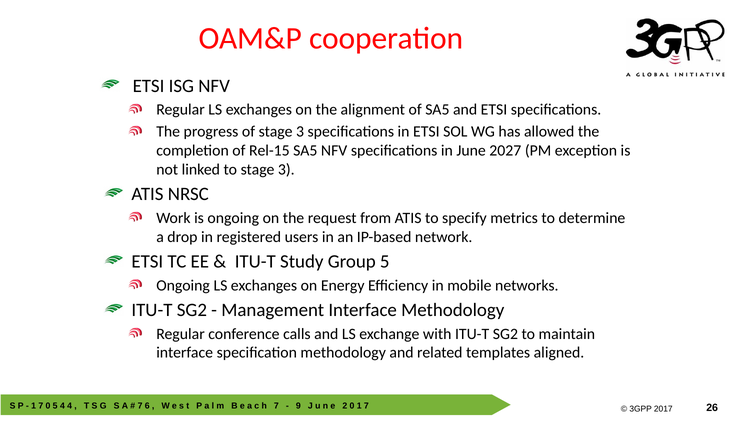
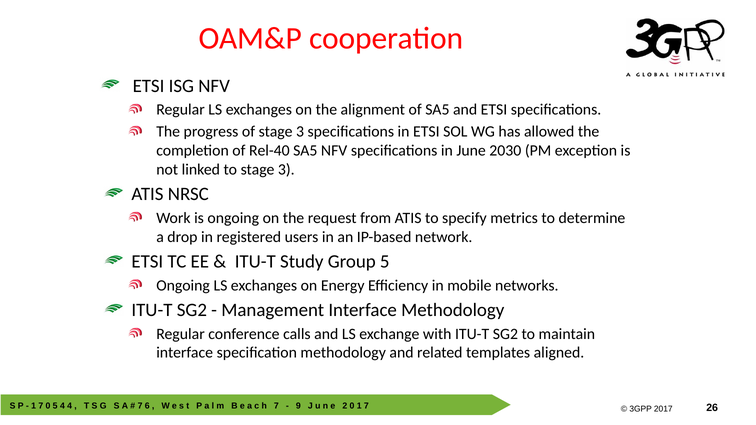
Rel-15: Rel-15 -> Rel-40 (269, 151)
2027: 2027 -> 2030 (505, 151)
